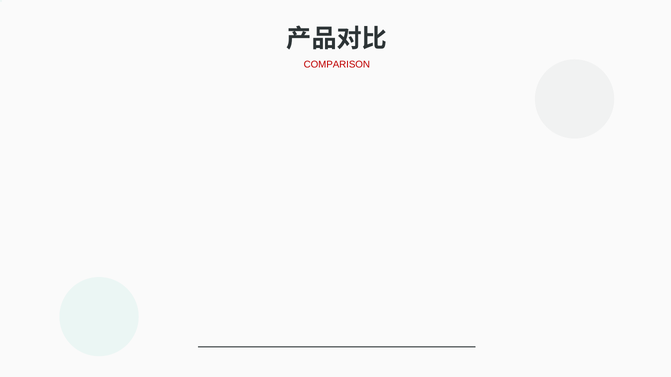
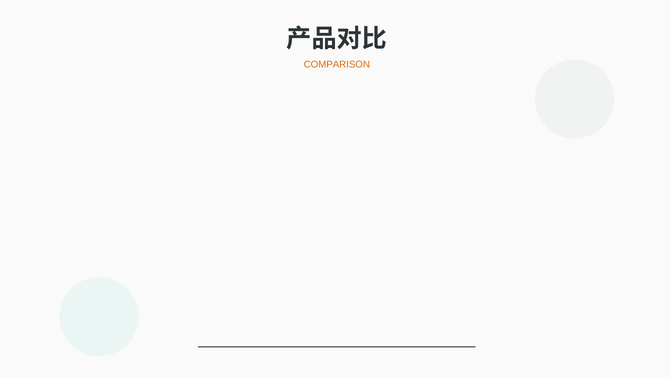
COMPARISON colour: red -> orange (337, 64)
